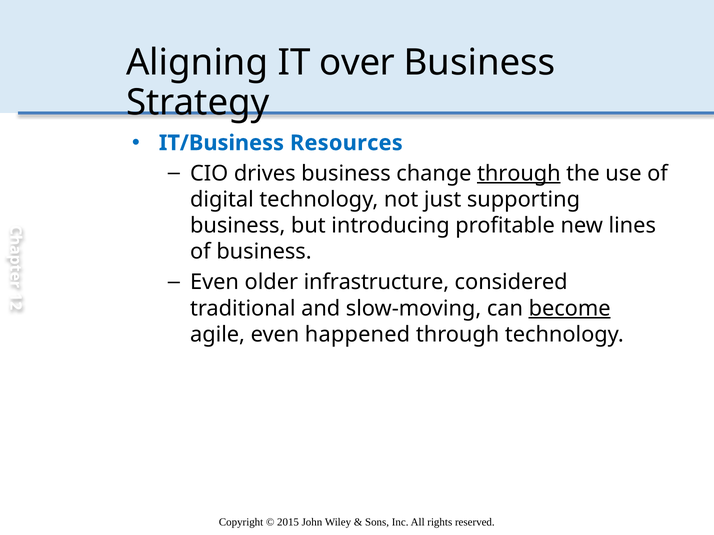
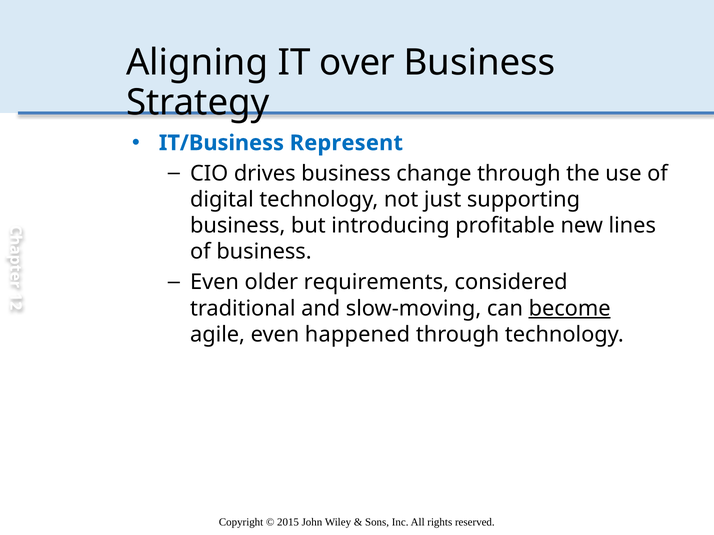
Resources: Resources -> Represent (346, 143)
through underline: present -> none (519, 174)
infrastructure: infrastructure -> requirements (376, 283)
